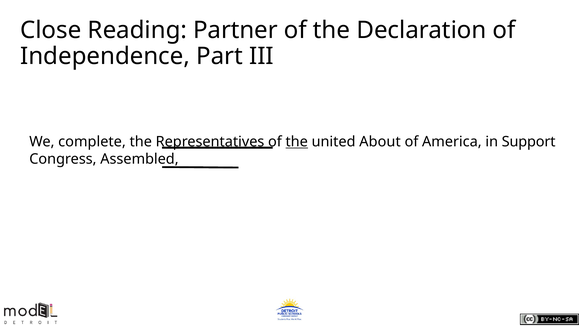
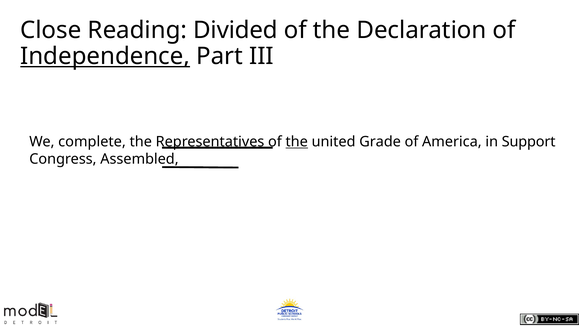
Partner: Partner -> Divided (235, 30)
Independence underline: none -> present (105, 56)
About: About -> Grade (380, 142)
